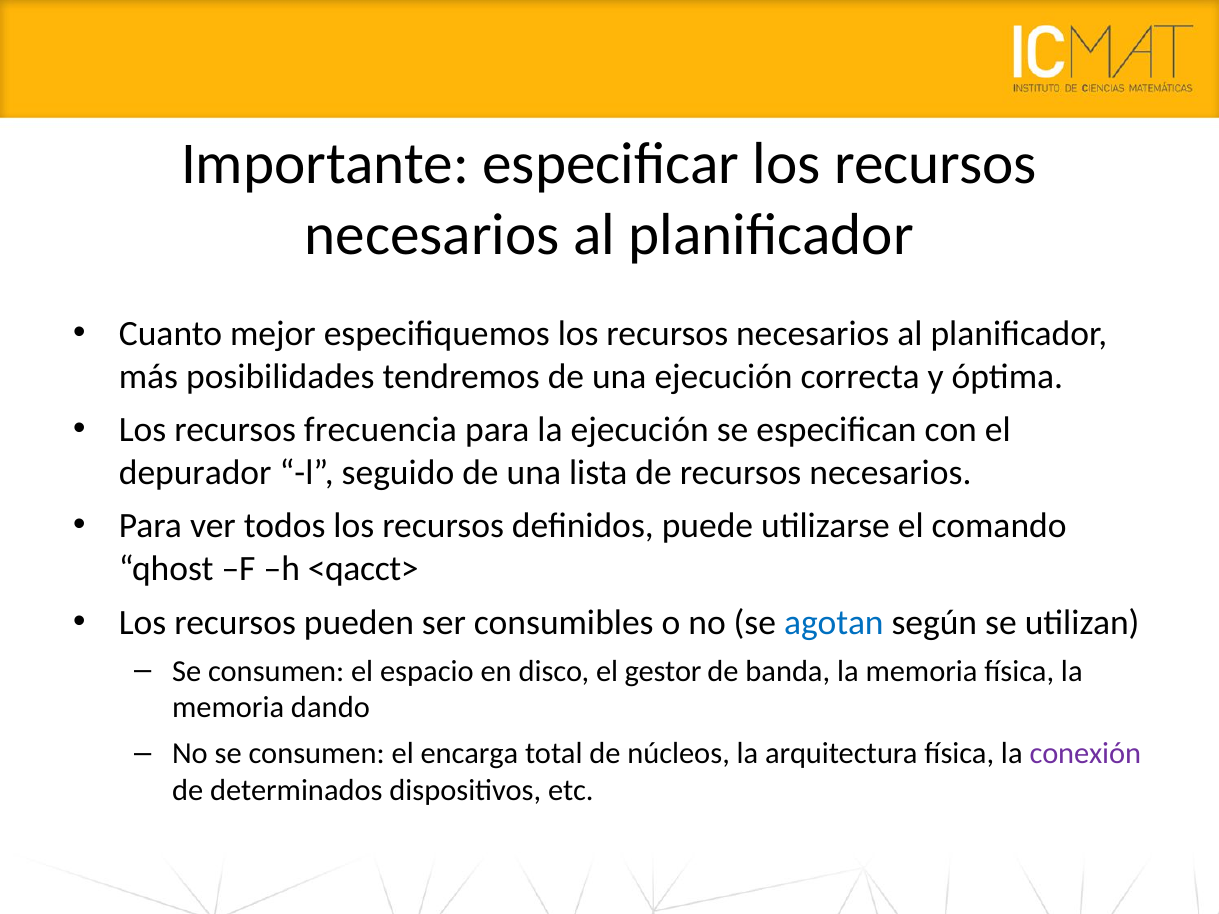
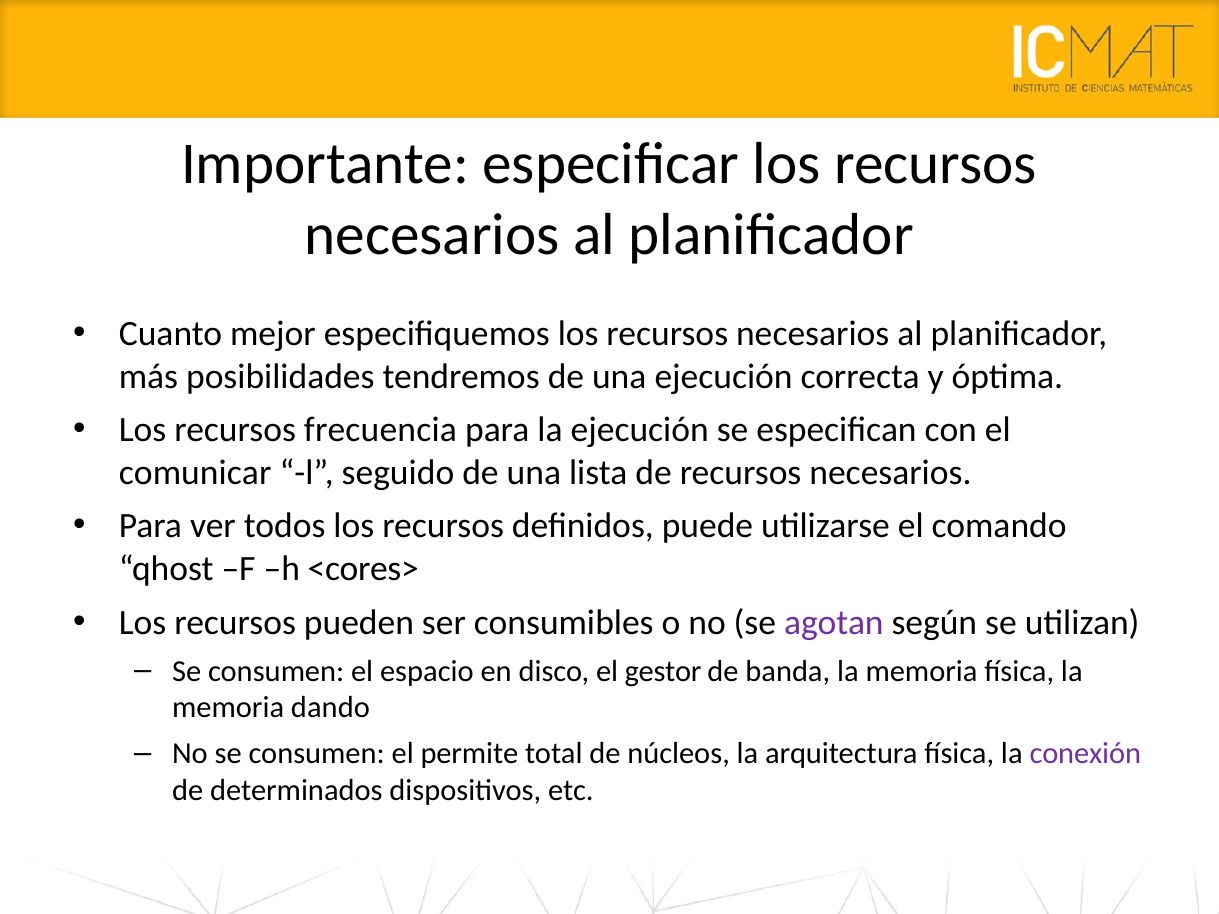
depurador: depurador -> comunicar (195, 473)
<qacct>: <qacct> -> <cores> (363, 569)
agotan colour: blue -> purple (834, 623)
encarga: encarga -> permite (469, 754)
